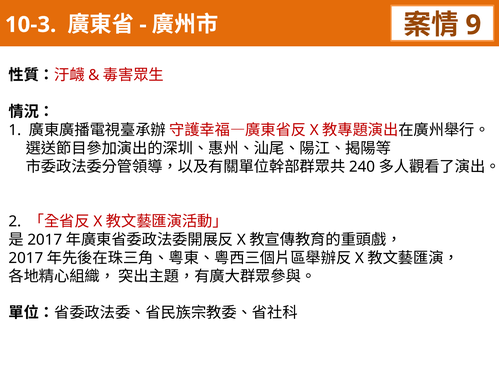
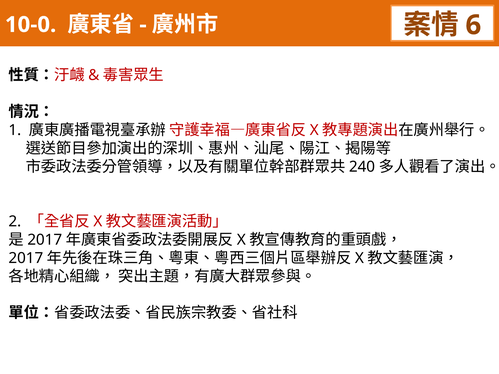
10-3: 10-3 -> 10-0 (31, 25)
9: 9 -> 6 (473, 25)
